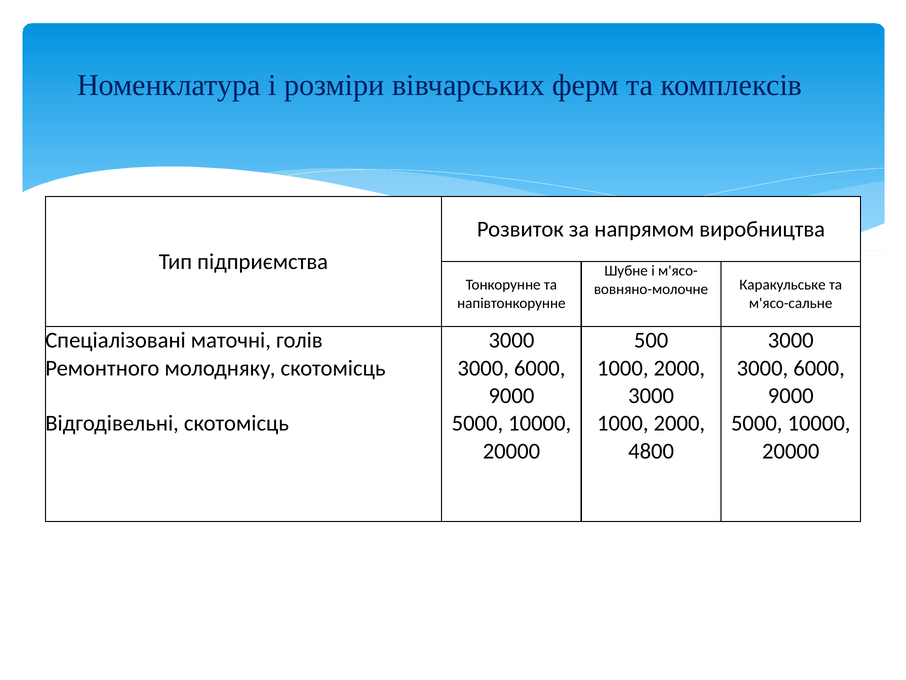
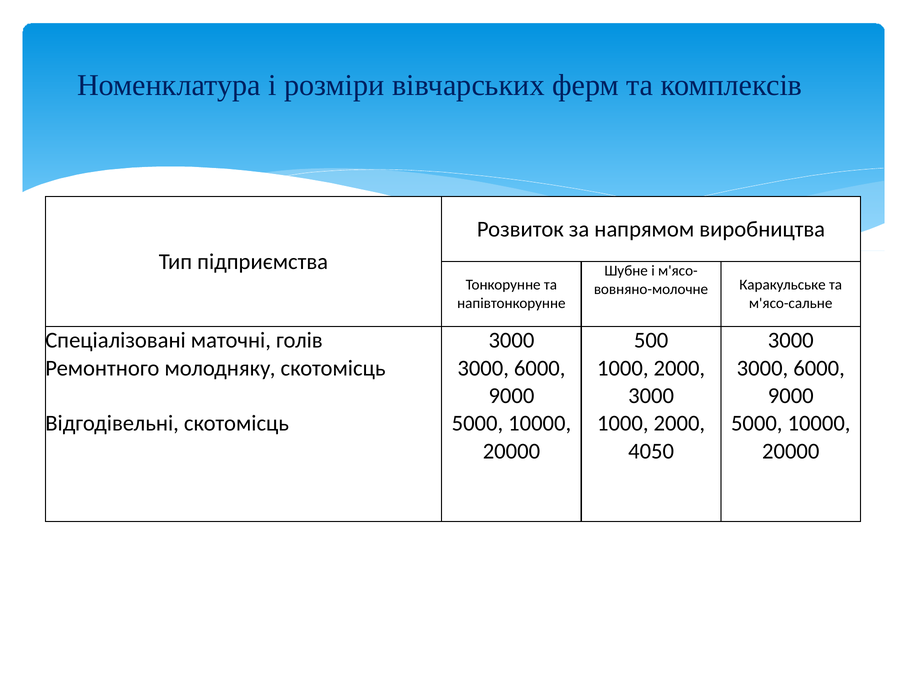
4800: 4800 -> 4050 (651, 451)
